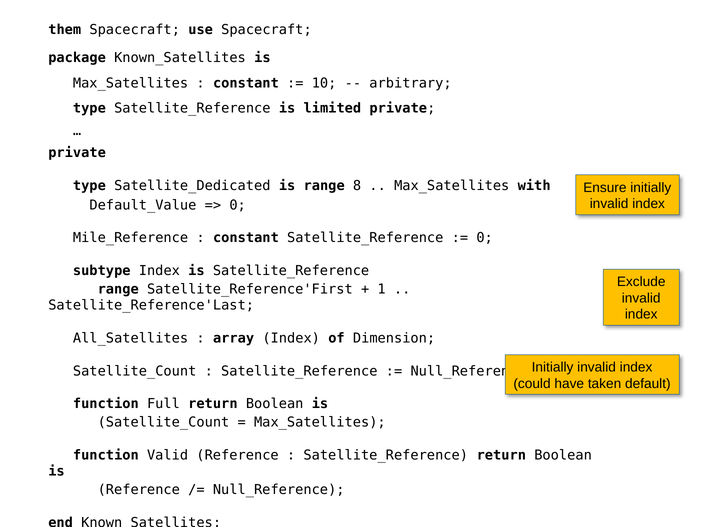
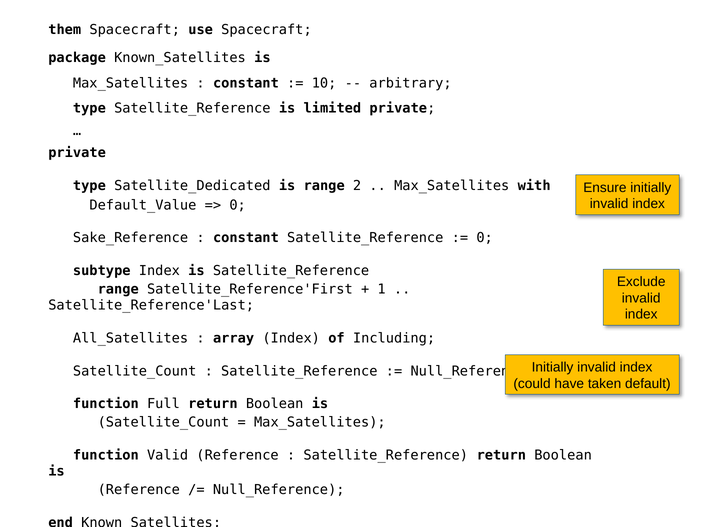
8: 8 -> 2 (357, 186)
Mile_Reference: Mile_Reference -> Sake_Reference (131, 238)
Dimension: Dimension -> Including (394, 338)
